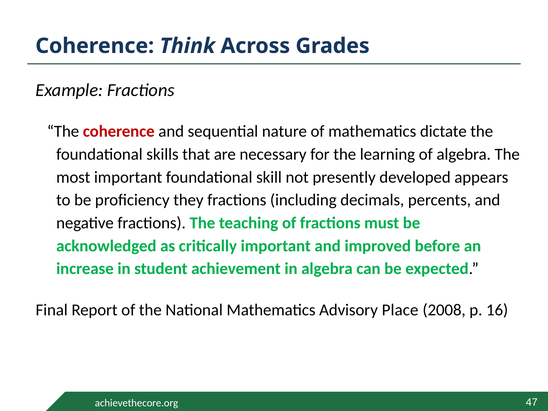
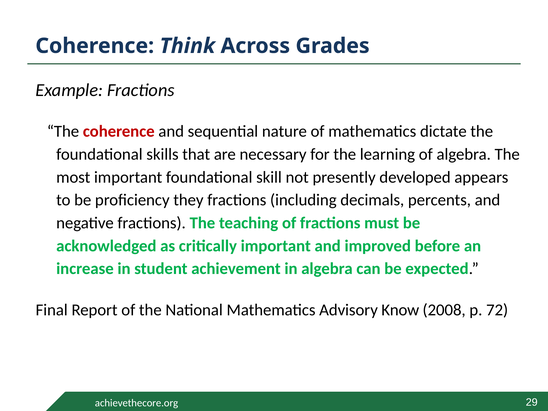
Place: Place -> Know (400, 310)
16: 16 -> 72 (497, 310)
47: 47 -> 29 (532, 402)
